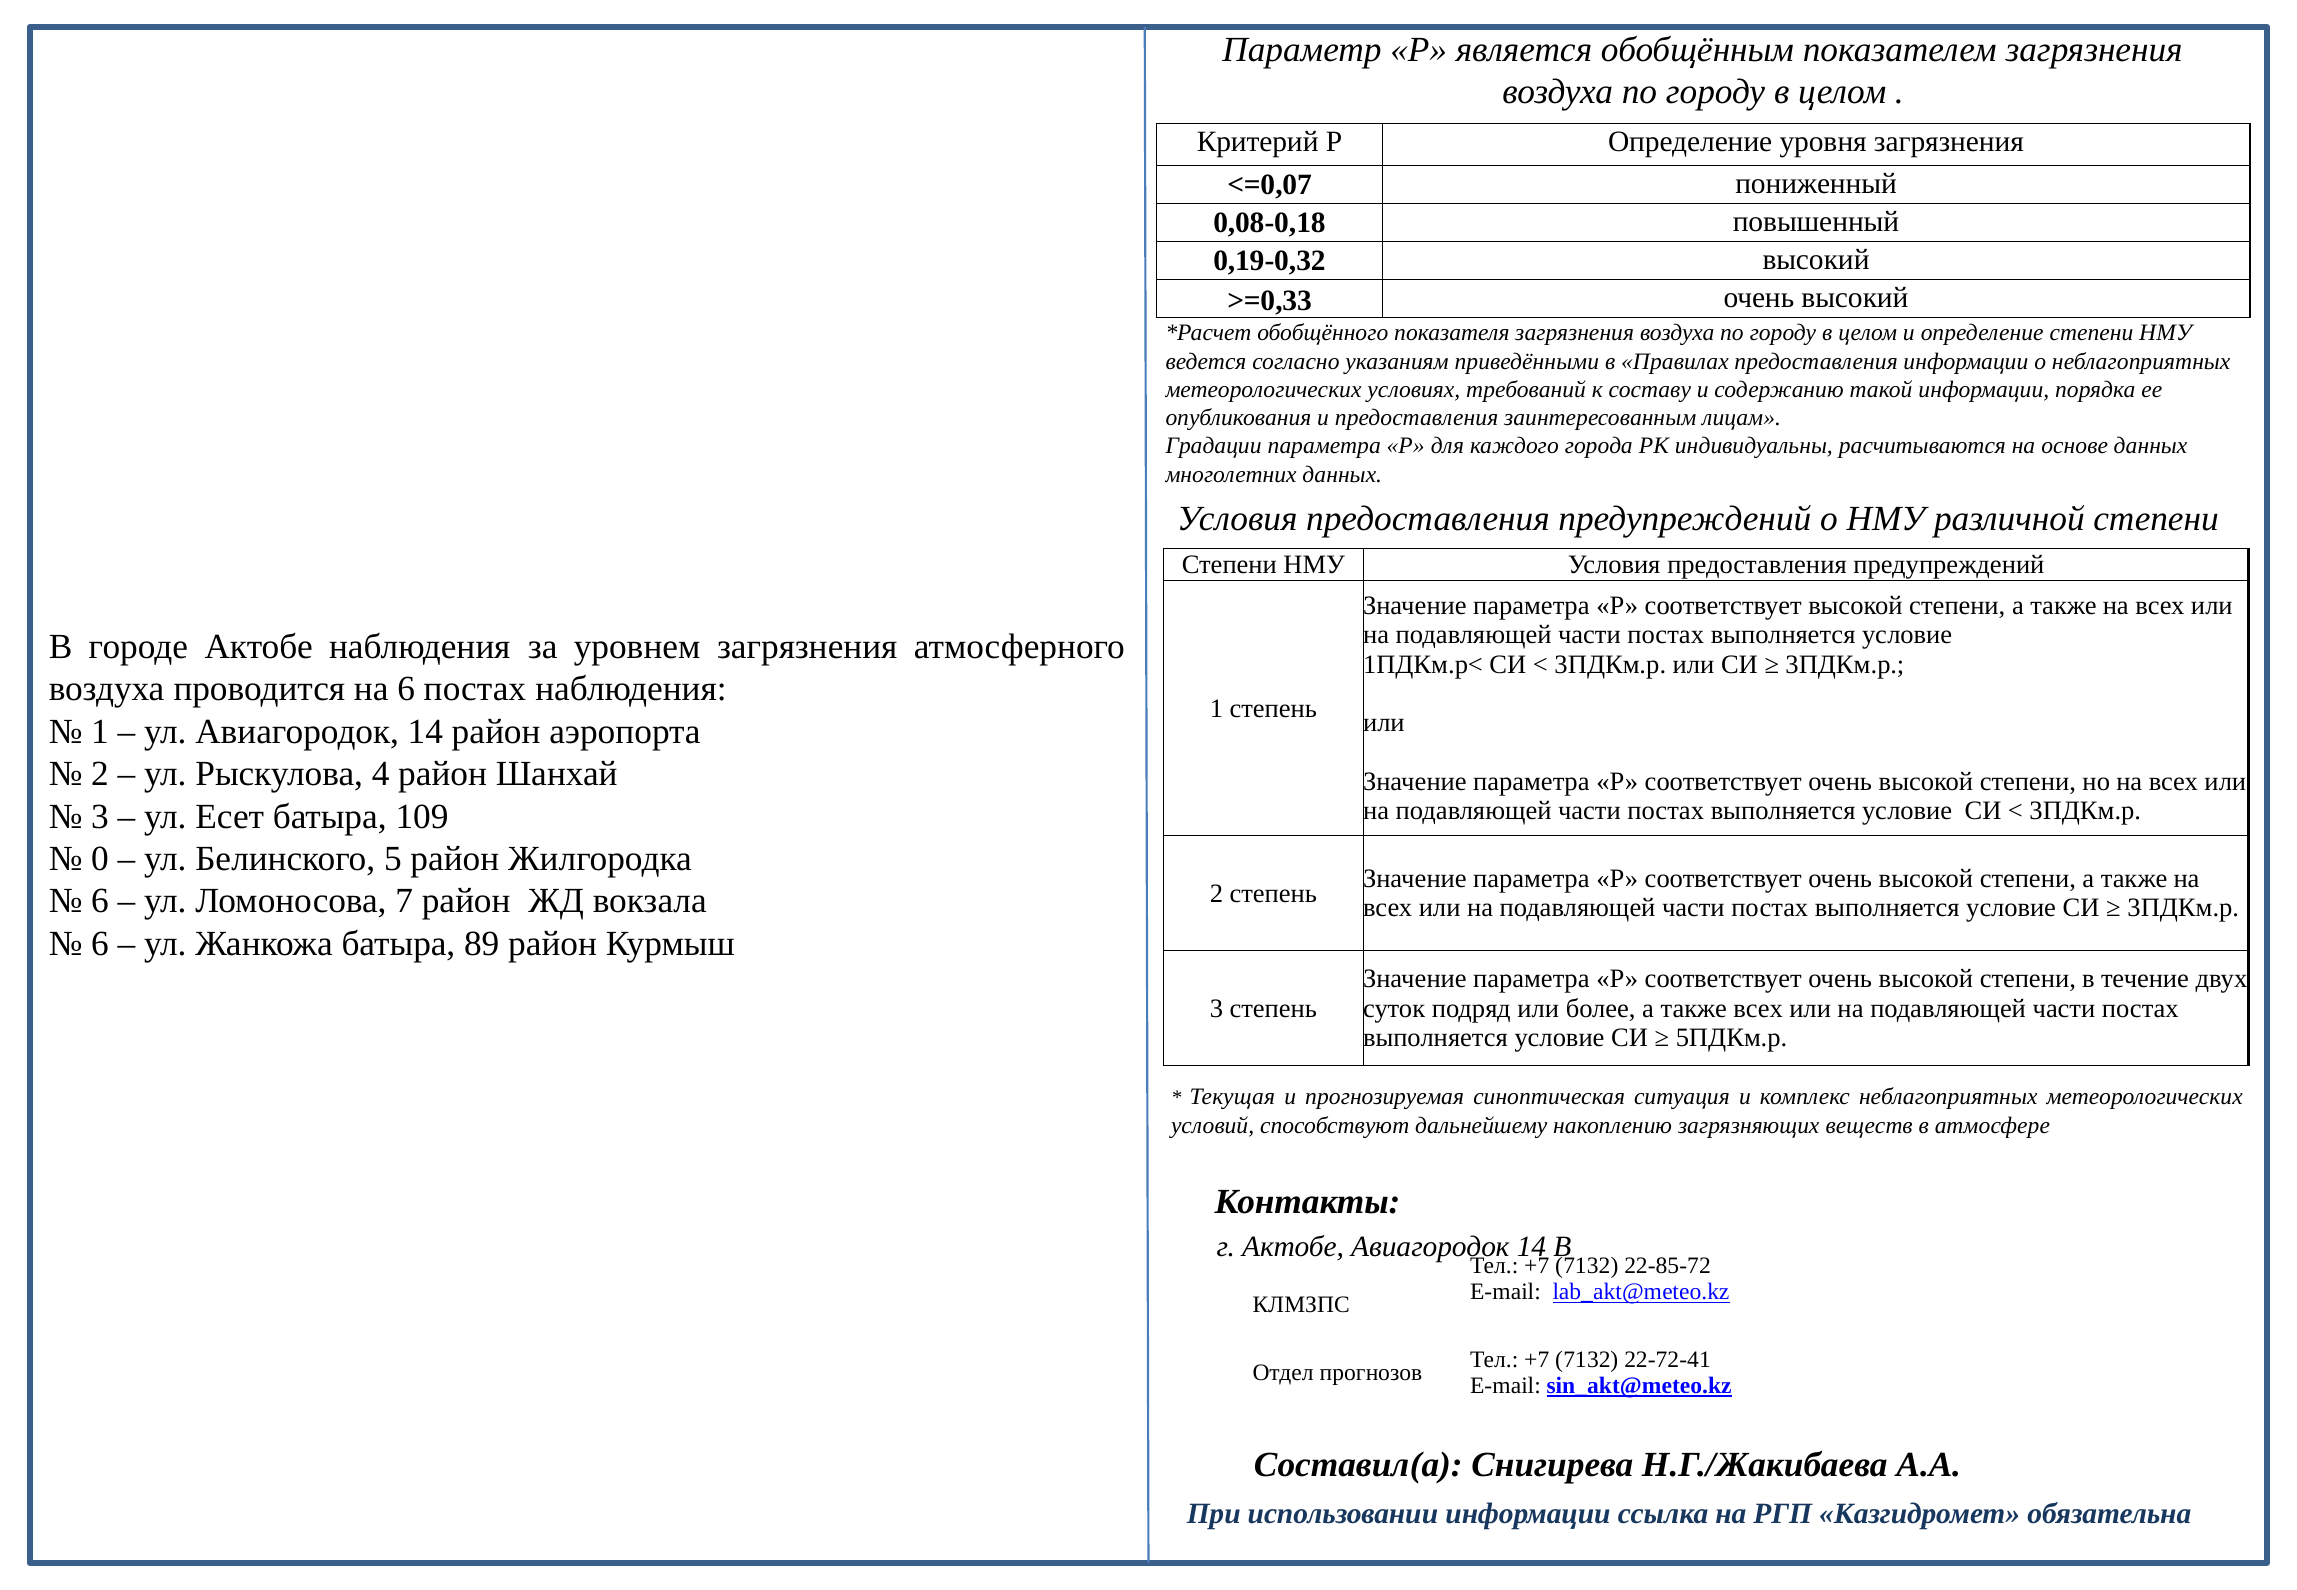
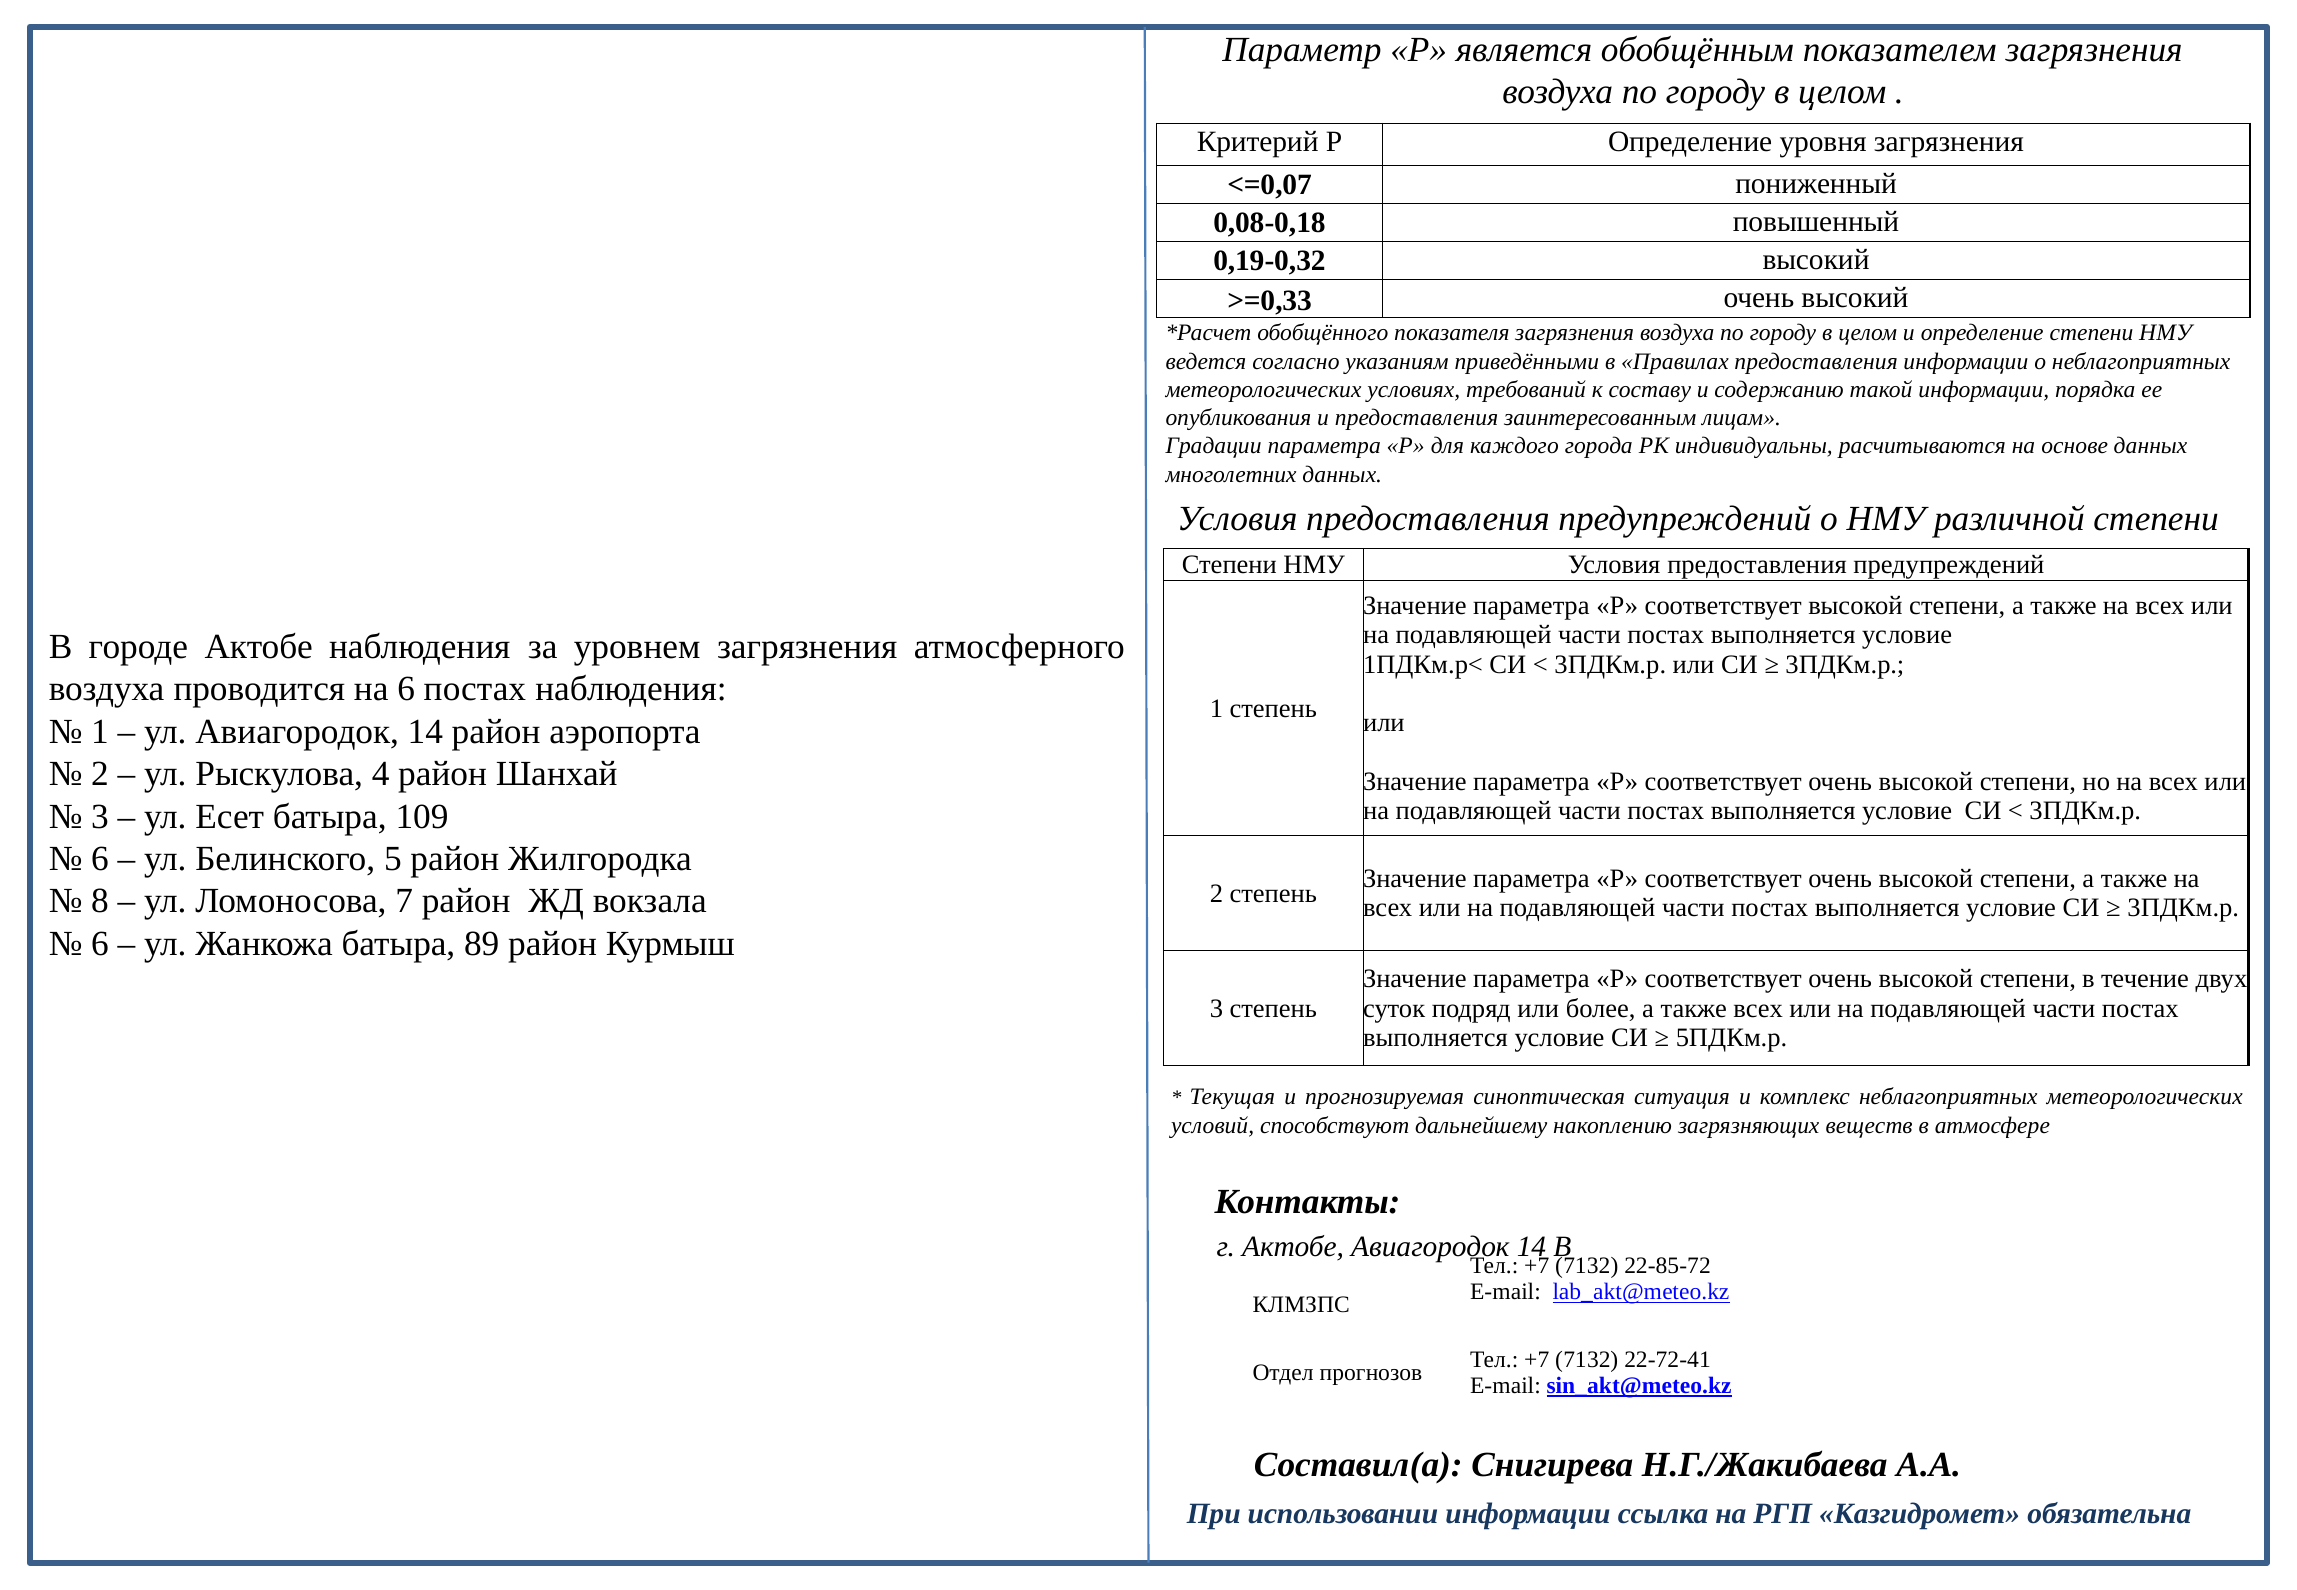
0: 0 -> 6 (100, 859)
6: 6 -> 8 (100, 901)
